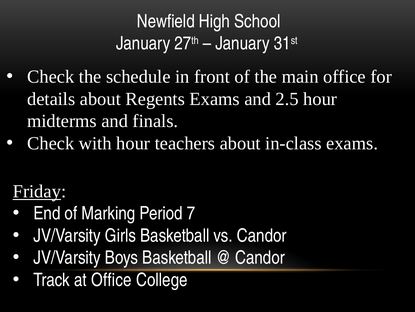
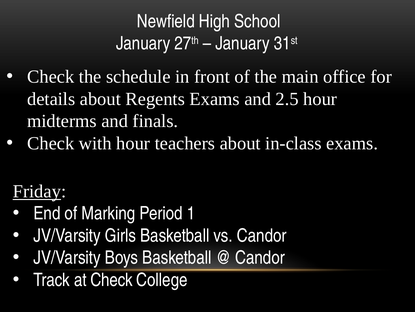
7: 7 -> 1 (191, 213)
at Office: Office -> Check (112, 279)
